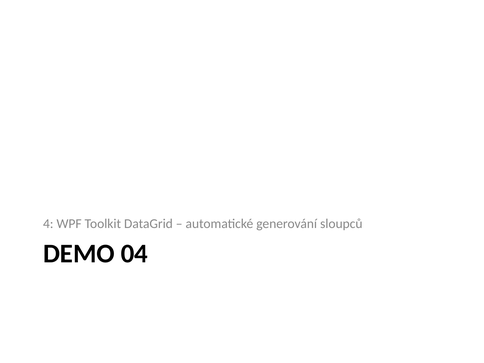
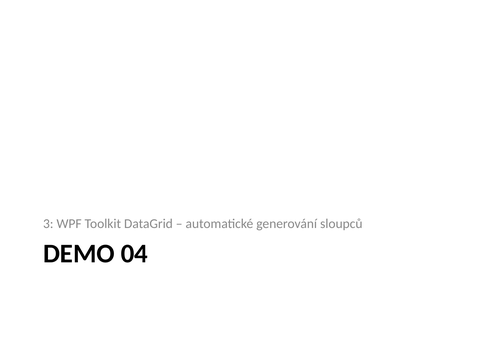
4: 4 -> 3 (48, 224)
